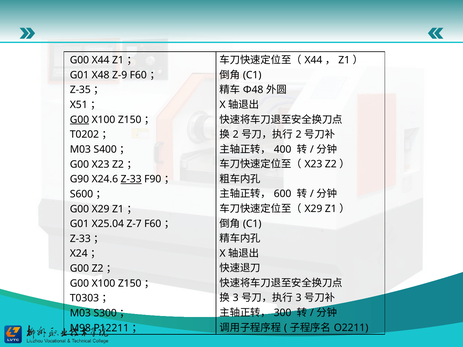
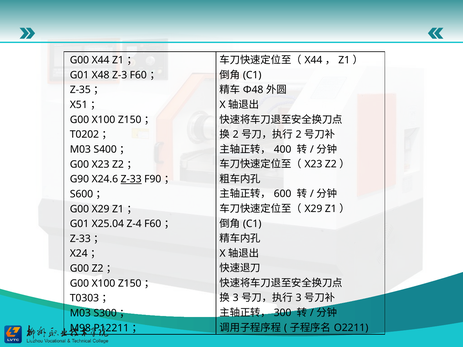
Z-9: Z-9 -> Z-3 (120, 75)
G00 underline: present -> none (79, 120)
Z-7: Z-7 -> Z-4 (134, 224)
